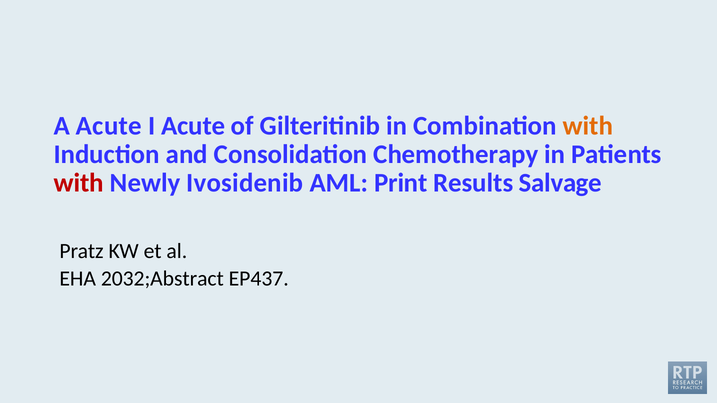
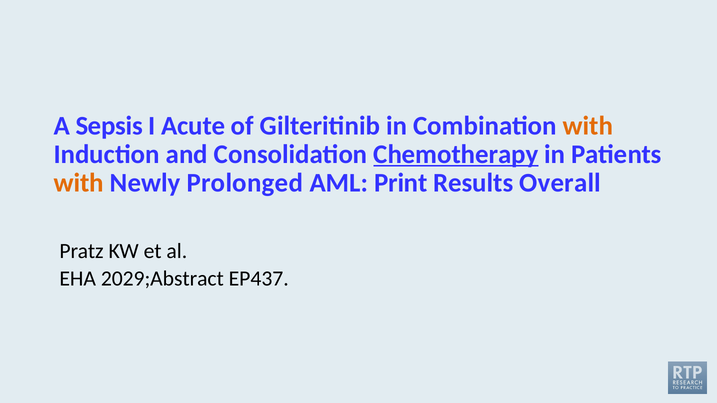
A Acute: Acute -> Sepsis (109, 126)
Chemotherapy underline: none -> present (456, 154)
with colour: red -> orange (79, 183)
Ivosidenib: Ivosidenib -> Prolonged (245, 183)
Salvage: Salvage -> Overall (560, 183)
2032;Abstract: 2032;Abstract -> 2029;Abstract (162, 279)
